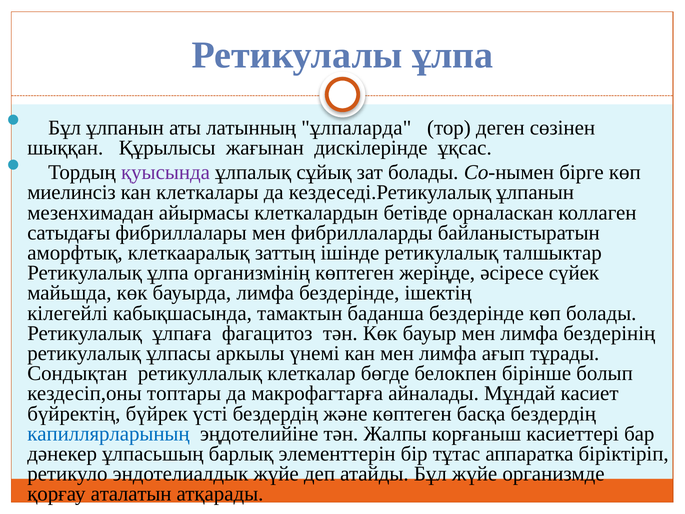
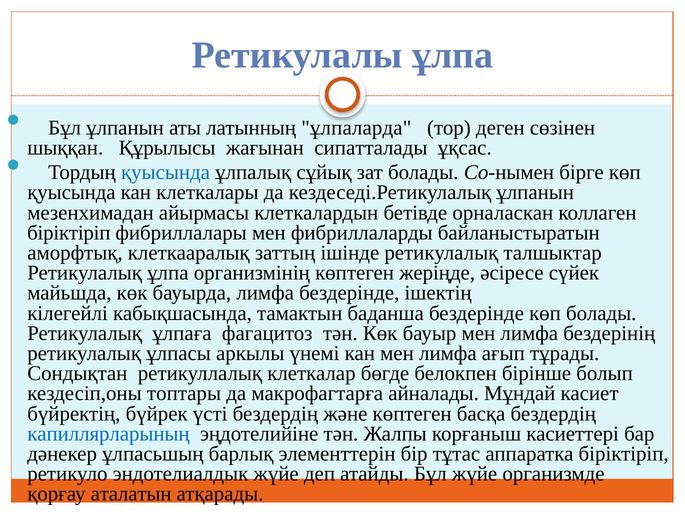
дискілерінде: дискілерінде -> сипатталады (371, 148)
қуысында colour: purple -> blue (166, 172)
миелинсіз: миелинсіз -> қуысында (71, 192)
сатыдағы: сатыдағы -> біріктіріп (69, 233)
